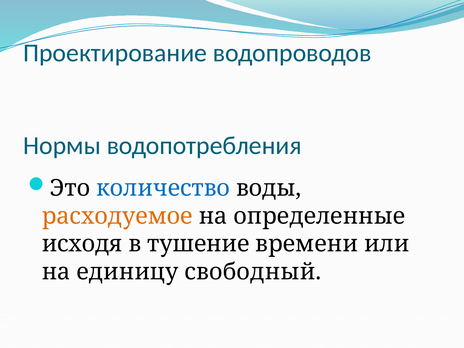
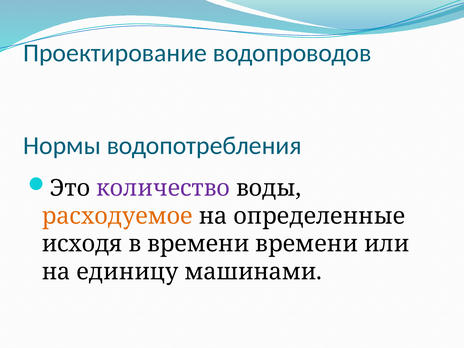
количество colour: blue -> purple (163, 188)
в тушение: тушение -> времени (198, 244)
свободный: свободный -> машинами (253, 272)
